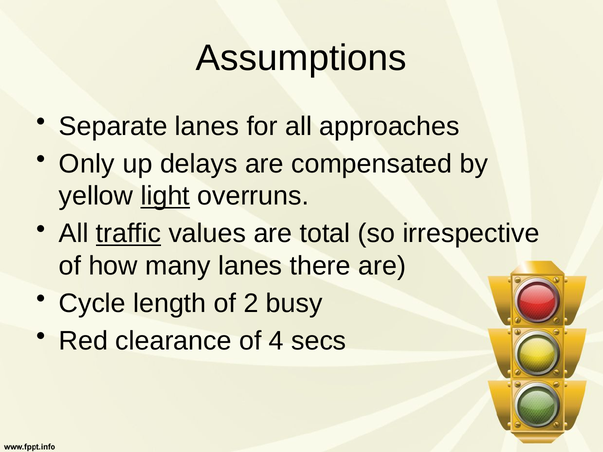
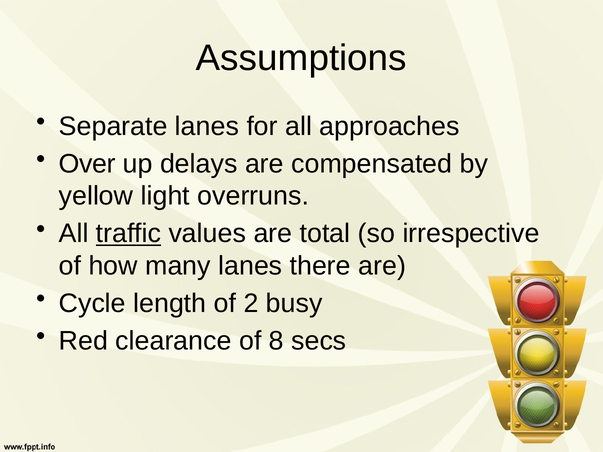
Only: Only -> Over (87, 164)
light underline: present -> none (165, 196)
4: 4 -> 8 (276, 341)
